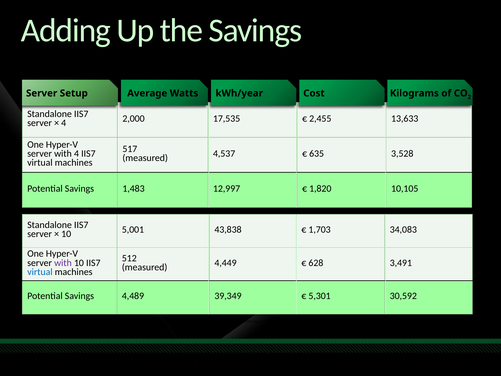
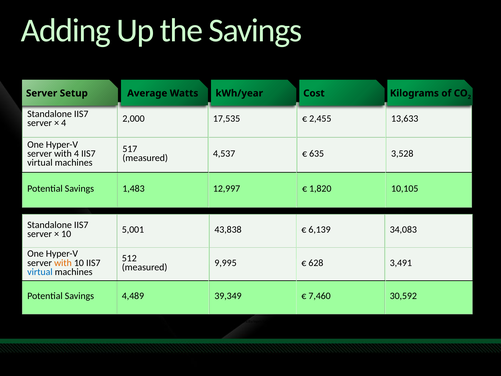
1,703: 1,703 -> 6,139 (320, 229)
with colour: purple -> orange (63, 263)
4,449: 4,449 -> 9,995 (226, 263)
5,301: 5,301 -> 7,460 (320, 296)
